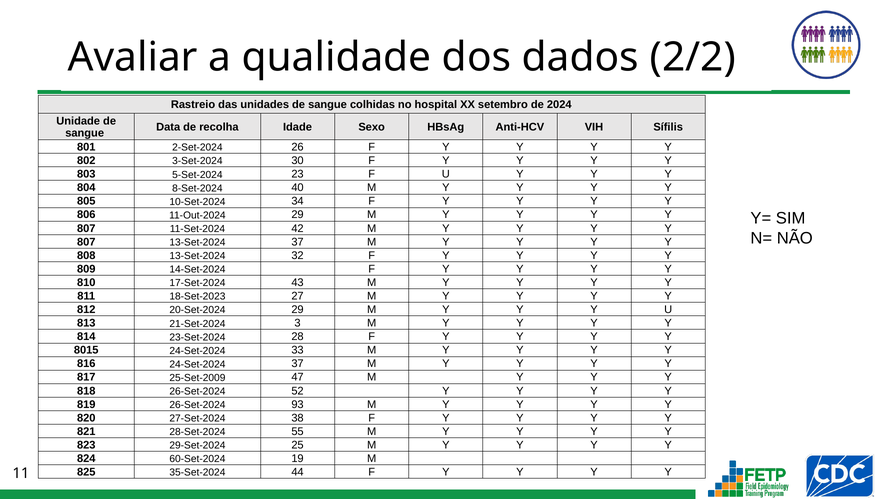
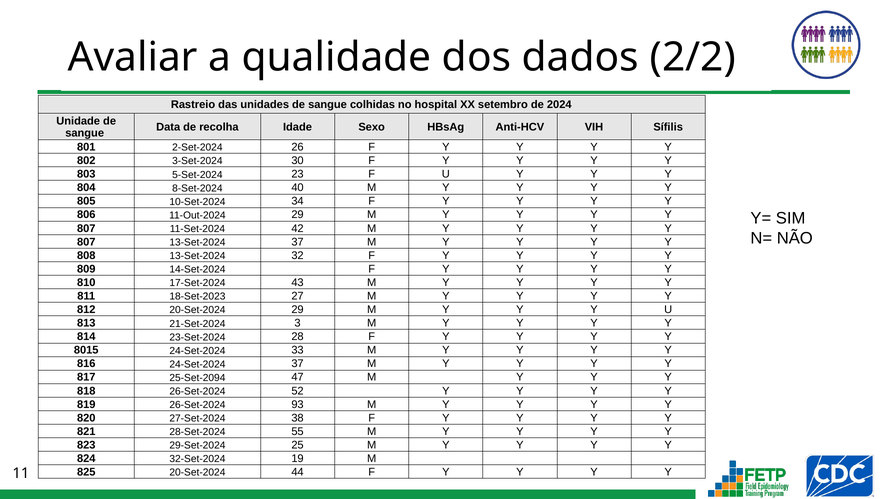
25-Set-2009: 25-Set-2009 -> 25-Set-2094 (197, 378)
60-Set-2024: 60-Set-2024 -> 32-Set-2024 (197, 460)
825 35-Set-2024: 35-Set-2024 -> 20-Set-2024 (197, 473)
